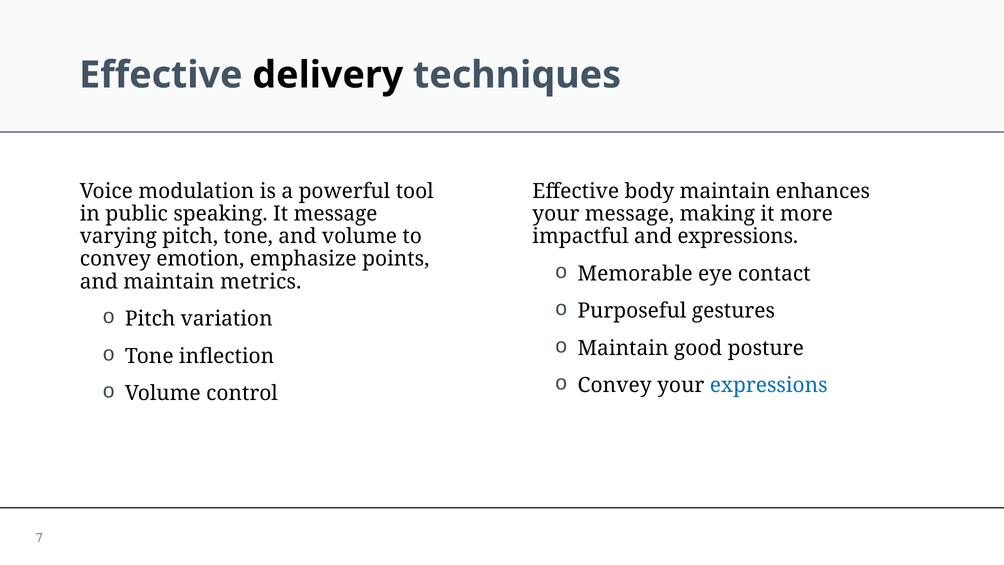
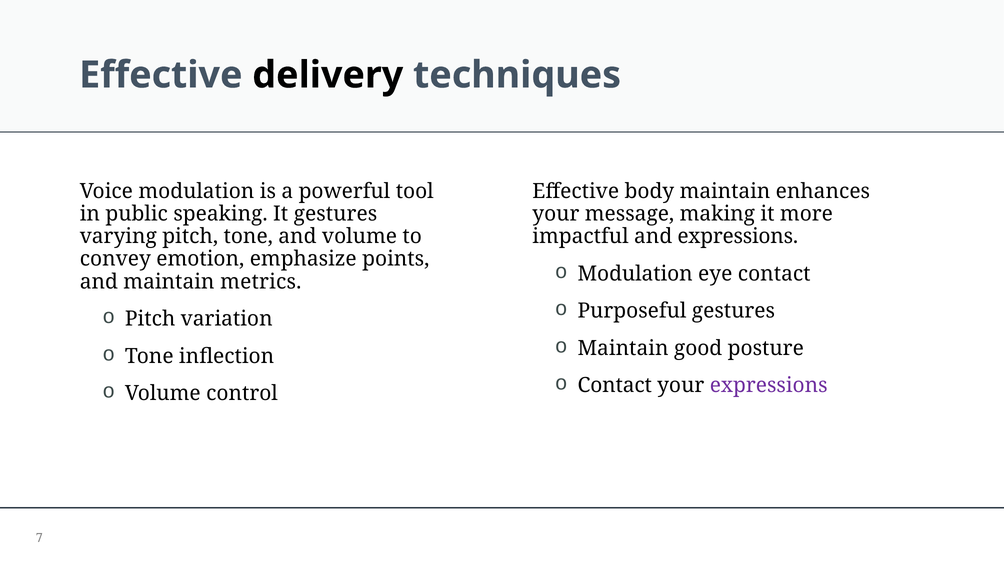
It message: message -> gestures (335, 214)
Memorable: Memorable -> Modulation (635, 274)
Convey: Convey -> Contact (615, 385)
expressions colour: blue -> purple (769, 385)
